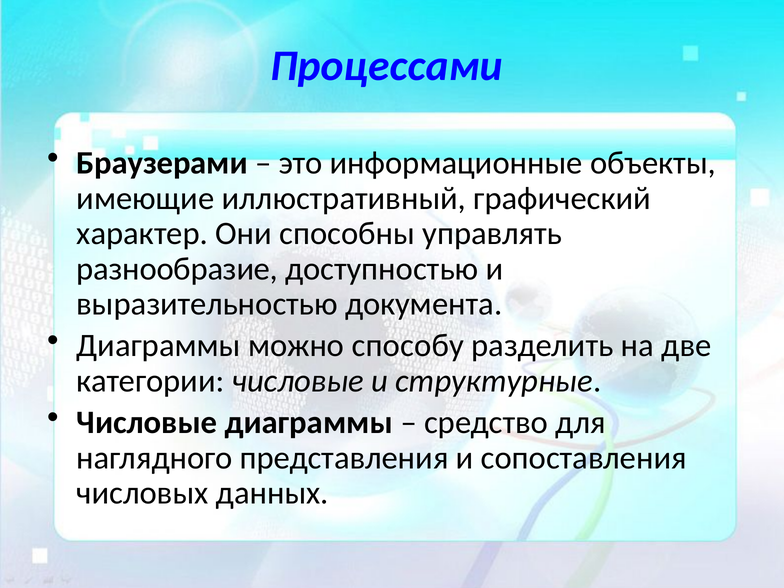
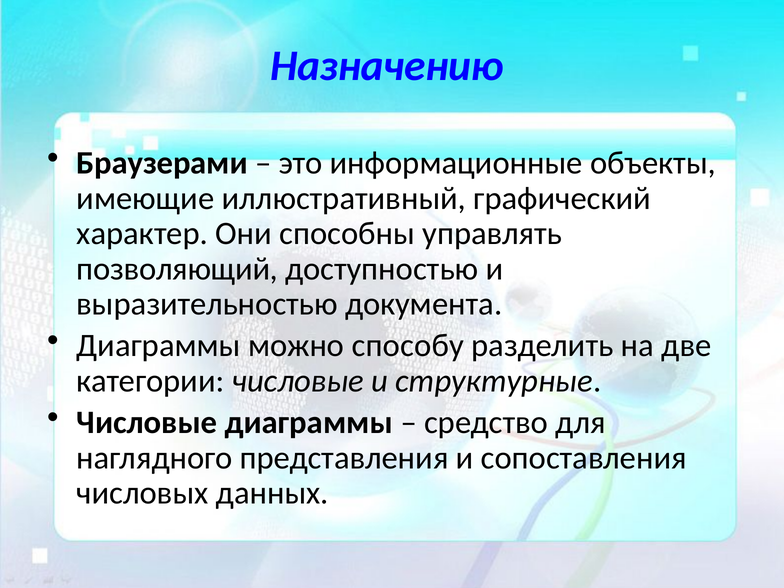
Процессами: Процессами -> Назначению (387, 66)
разнообразие: разнообразие -> позволяющий (177, 269)
